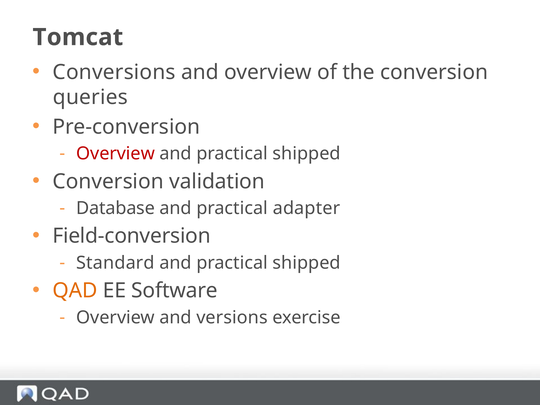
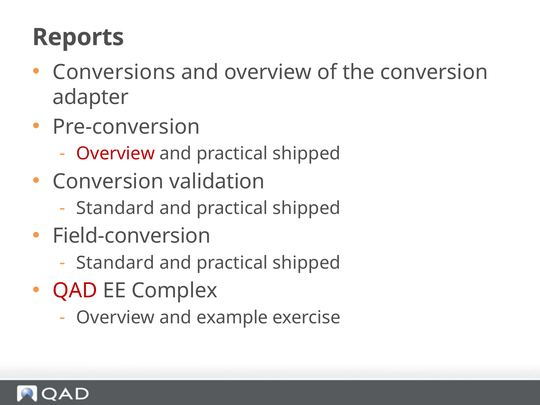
Tomcat: Tomcat -> Reports (78, 37)
queries: queries -> adapter (91, 97)
Database: Database -> Standard (115, 208)
adapter: adapter -> shipped (307, 208)
QAD colour: orange -> red (75, 291)
Software: Software -> Complex (174, 291)
versions: versions -> example (232, 317)
